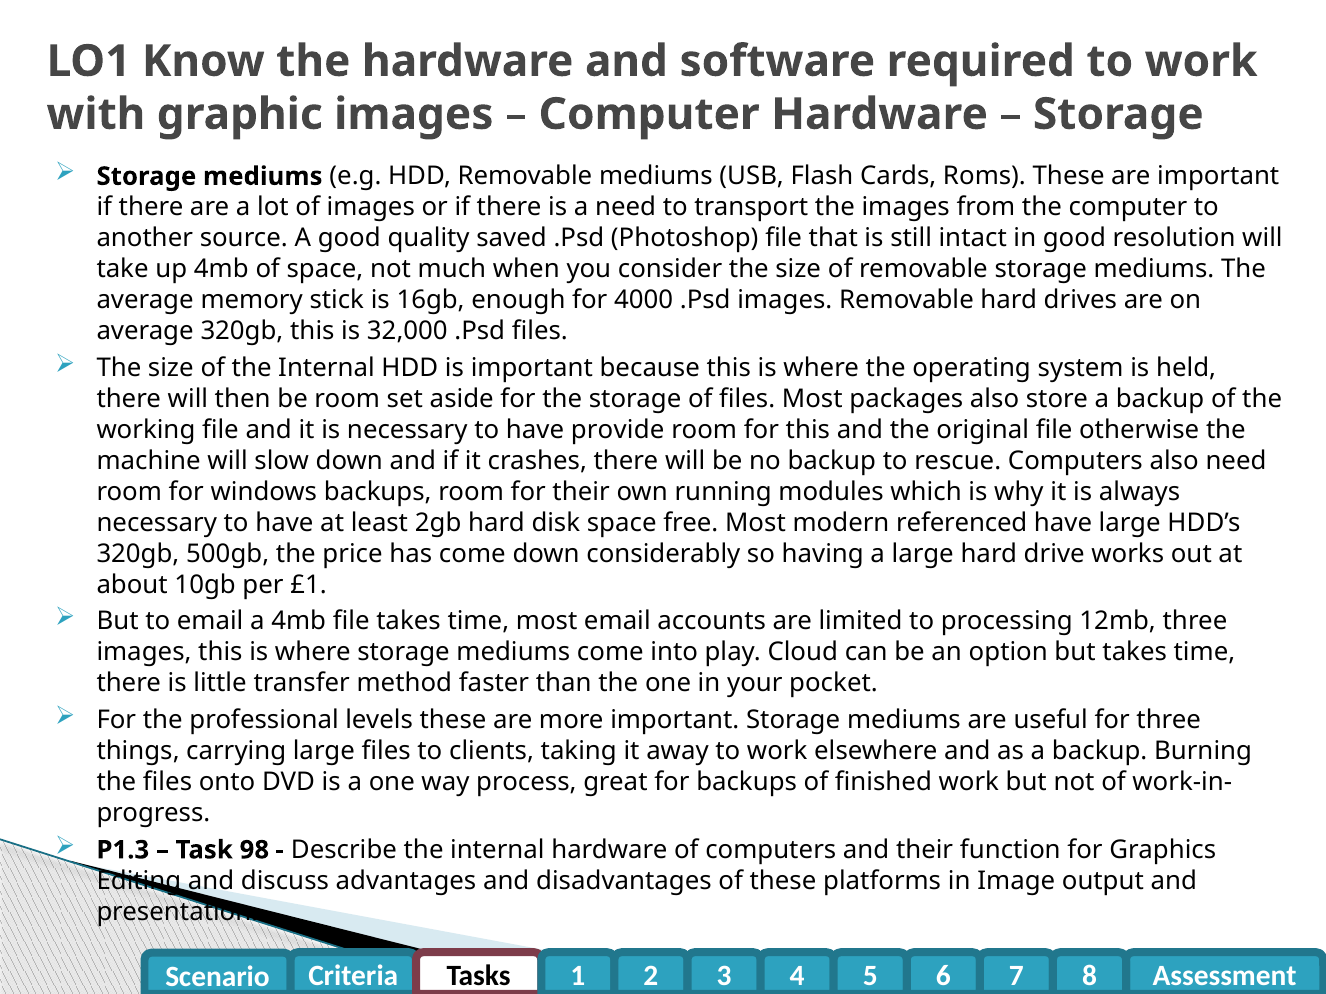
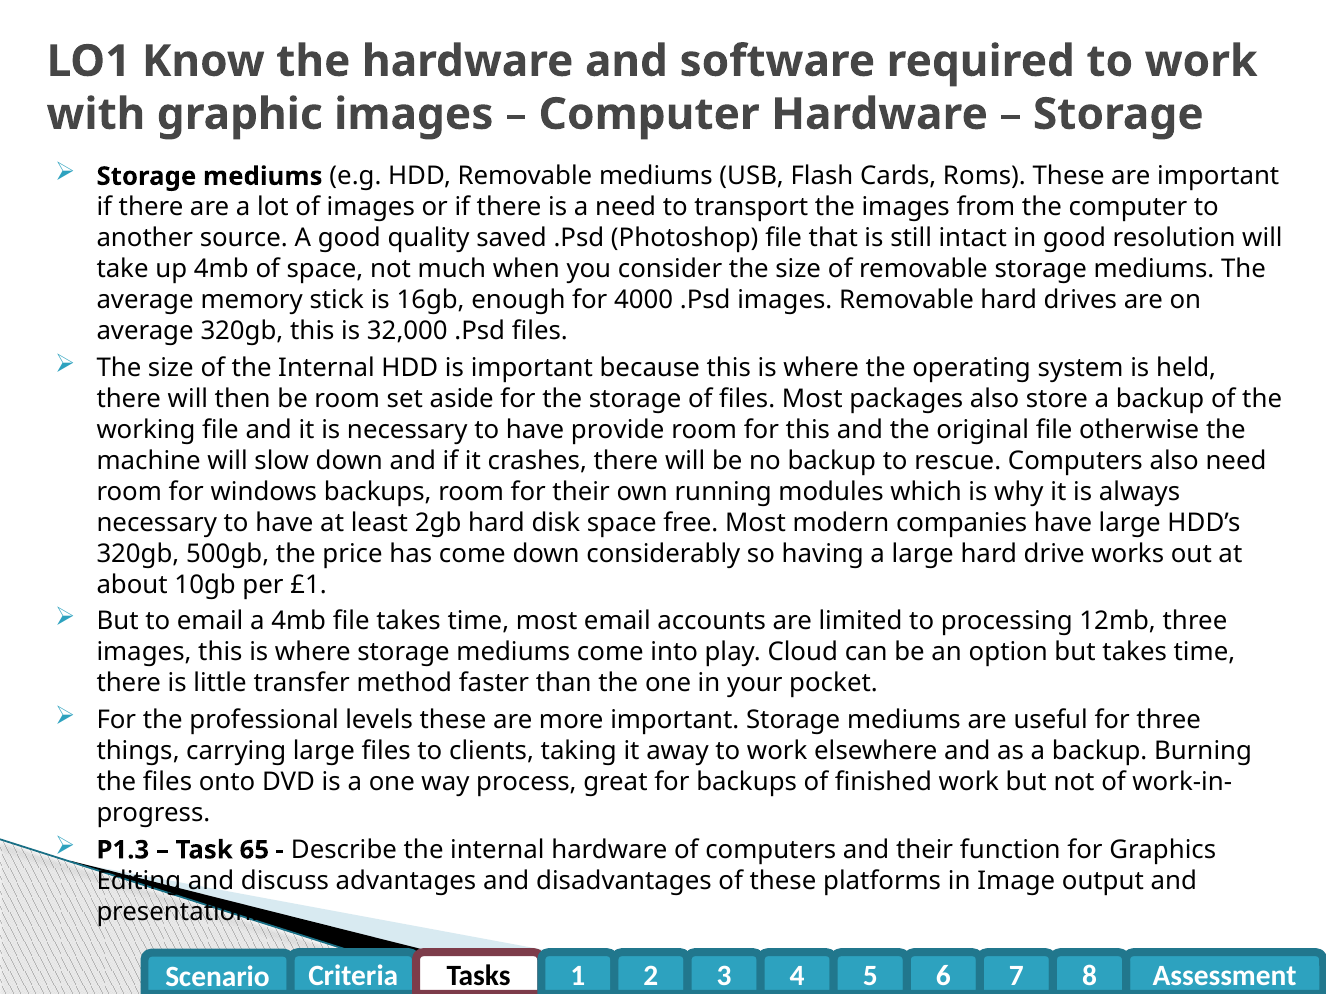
referenced: referenced -> companies (962, 523)
98: 98 -> 65 (254, 850)
